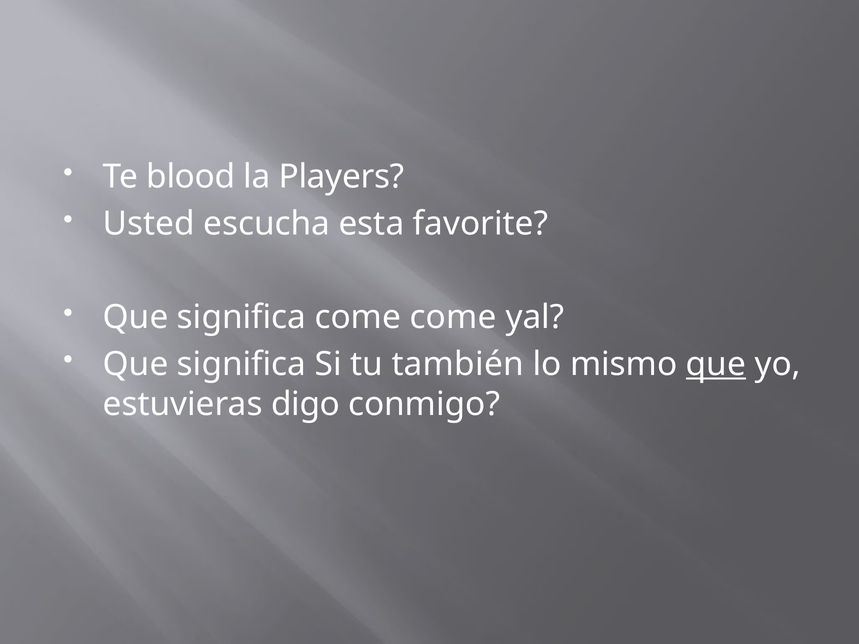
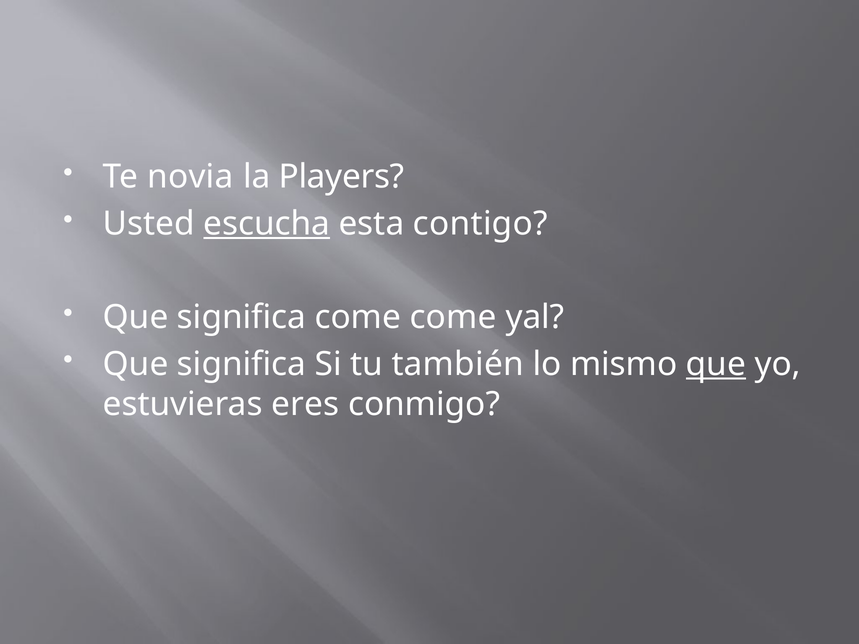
blood: blood -> novia (190, 177)
escucha underline: none -> present (267, 224)
favorite: favorite -> contigo (480, 224)
digo: digo -> eres (305, 404)
